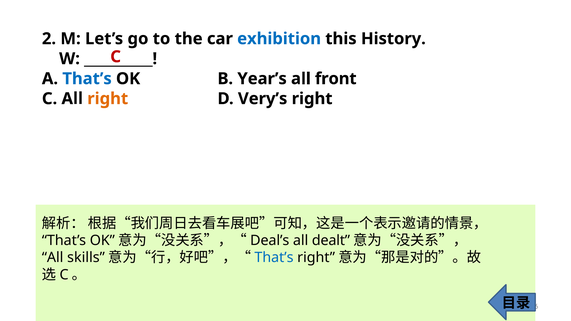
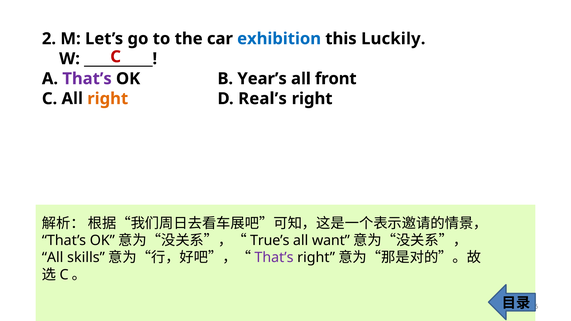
History: History -> Luckily (393, 39)
That’s colour: blue -> purple (87, 79)
Very’s: Very’s -> Real’s (263, 99)
Deal’s: Deal’s -> True’s (270, 241)
dealt: dealt -> want (331, 241)
That’s colour: blue -> purple (274, 258)
